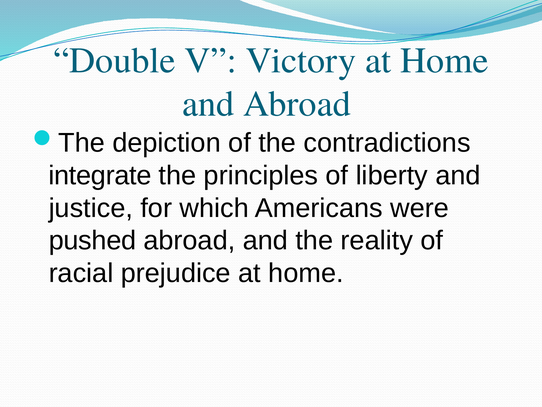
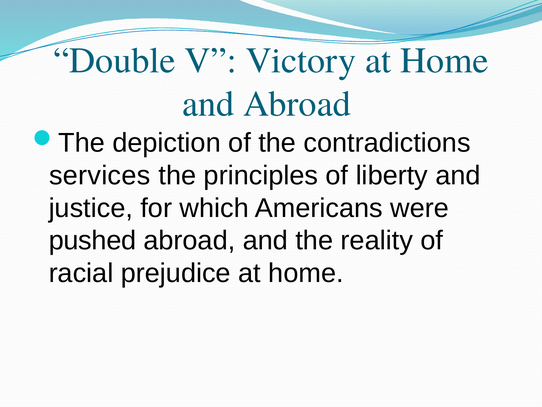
integrate: integrate -> services (100, 175)
